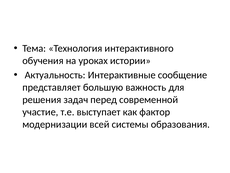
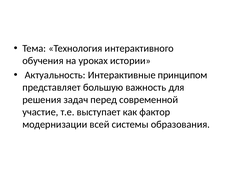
сообщение: сообщение -> принципом (183, 75)
